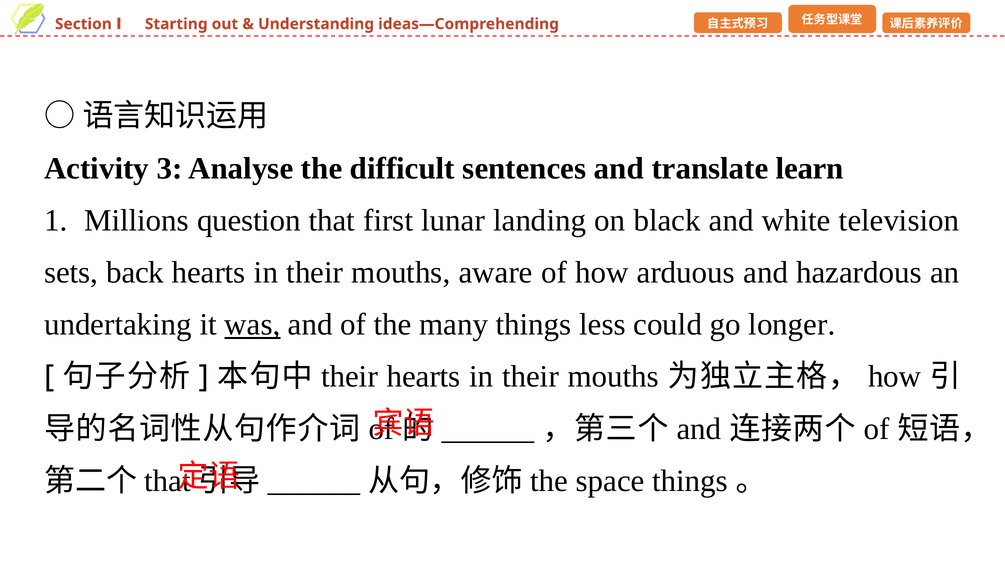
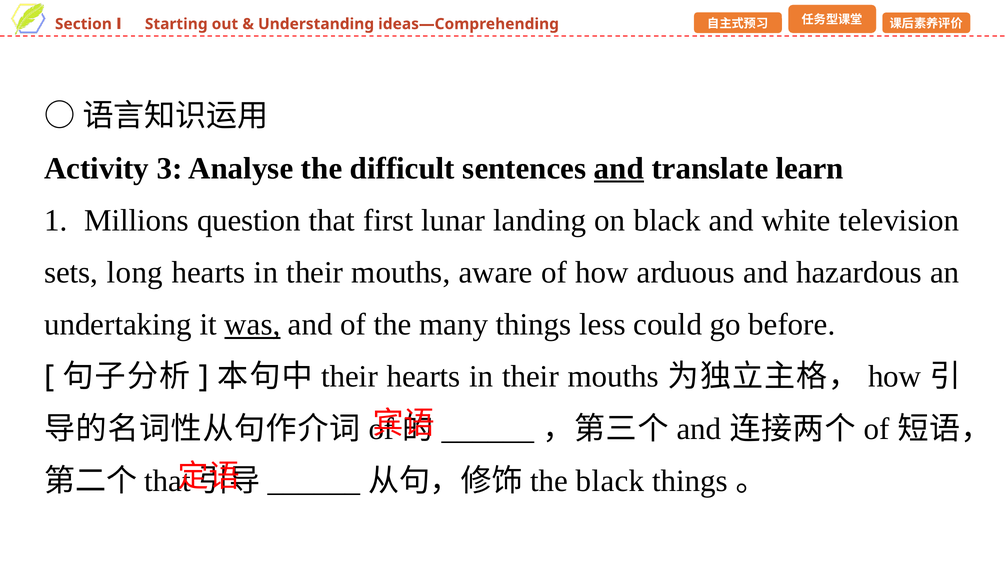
and underline: none -> present (619, 168)
back: back -> long (135, 273)
longer: longer -> before (792, 325)
the space: space -> black (610, 481)
